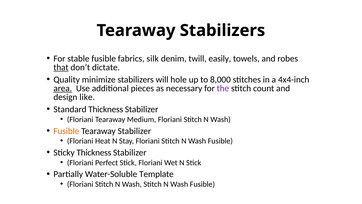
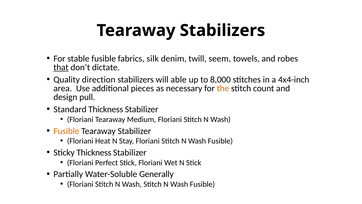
easily: easily -> seem (220, 58)
minimize: minimize -> direction (99, 79)
hole: hole -> able (179, 79)
area underline: present -> none (63, 88)
the colour: purple -> orange (223, 88)
like: like -> pull (87, 97)
Template: Template -> Generally (156, 174)
